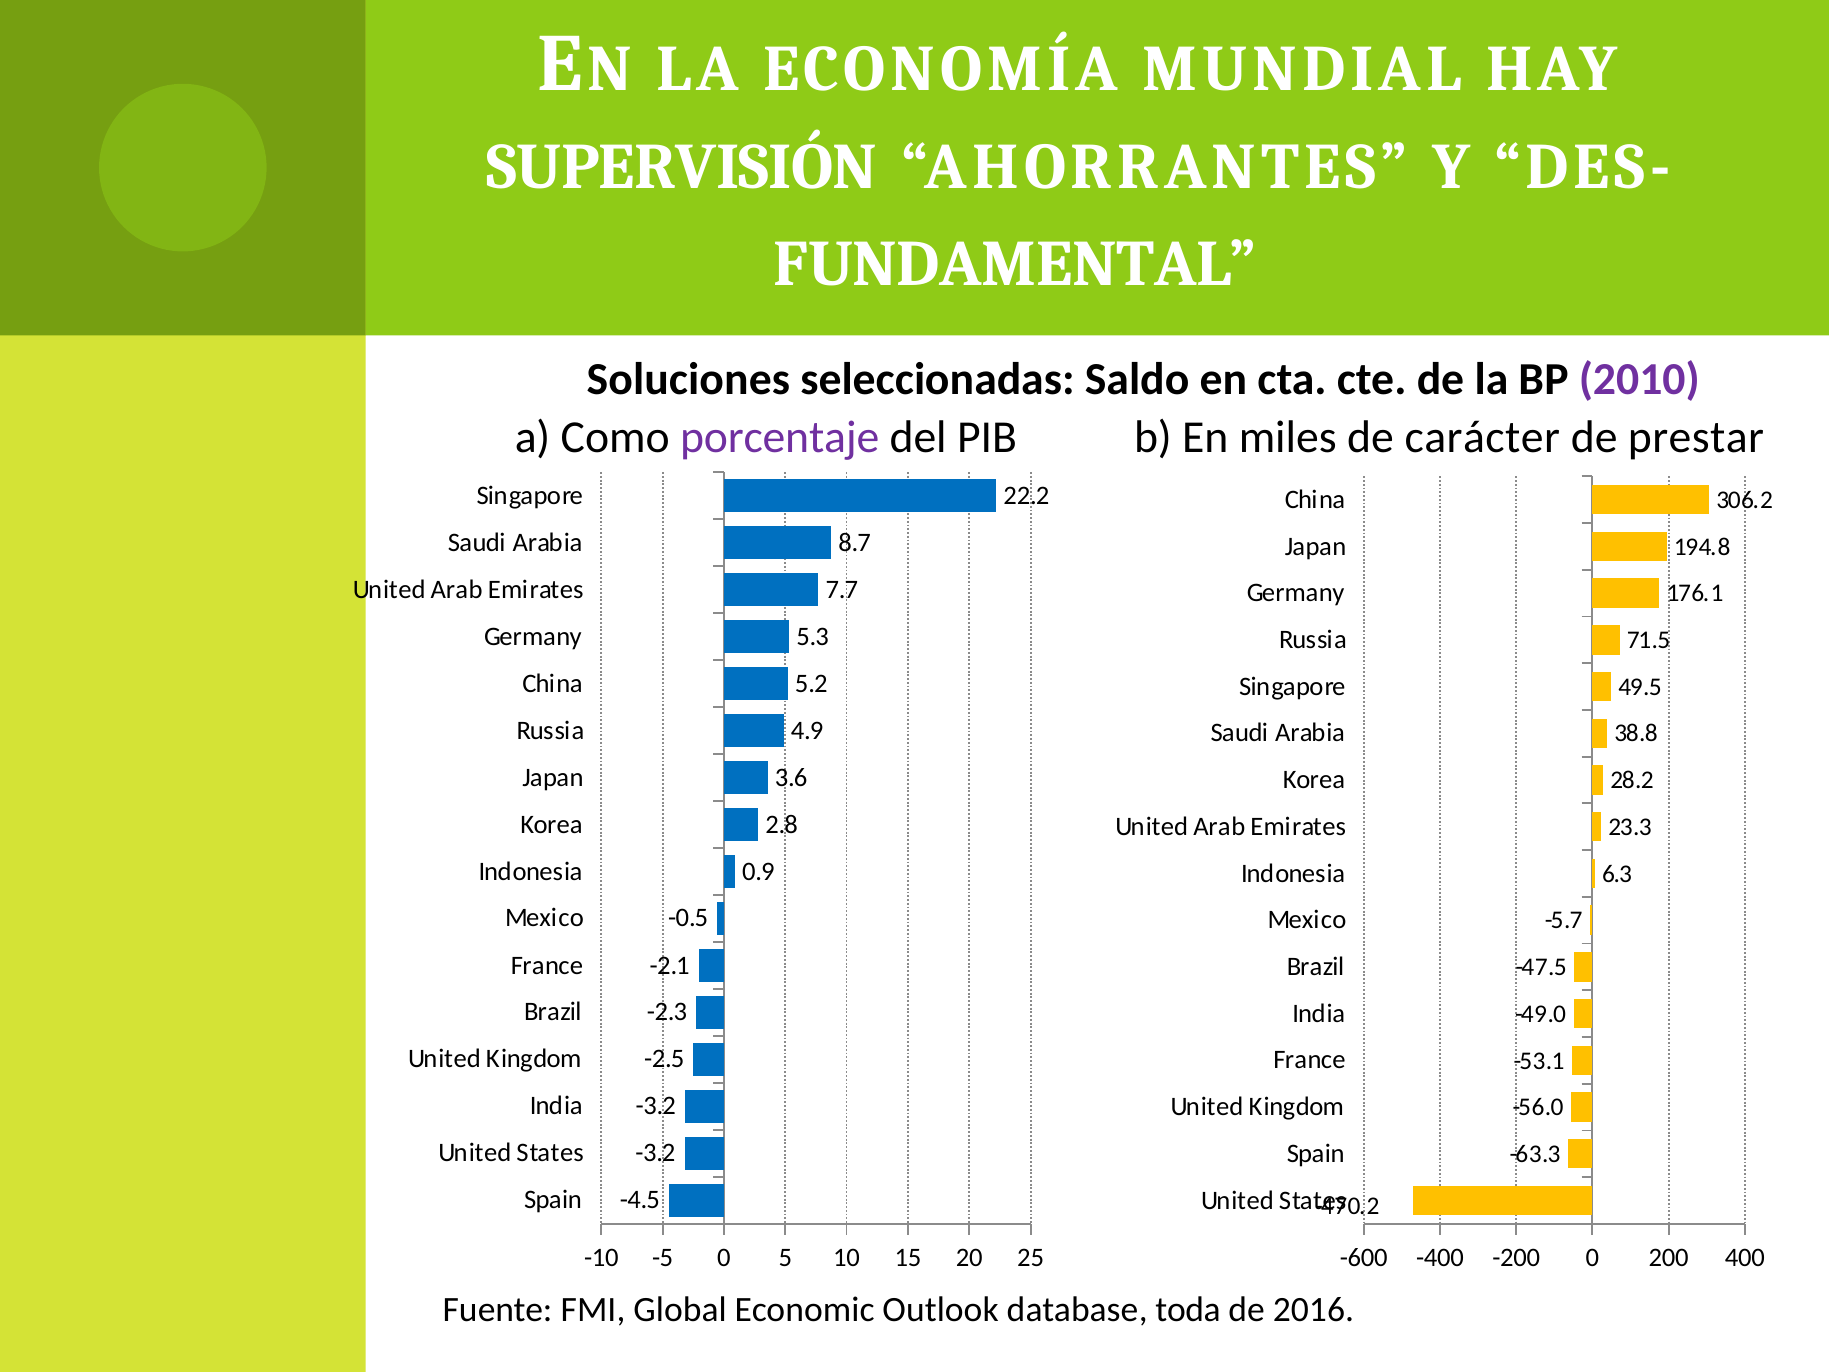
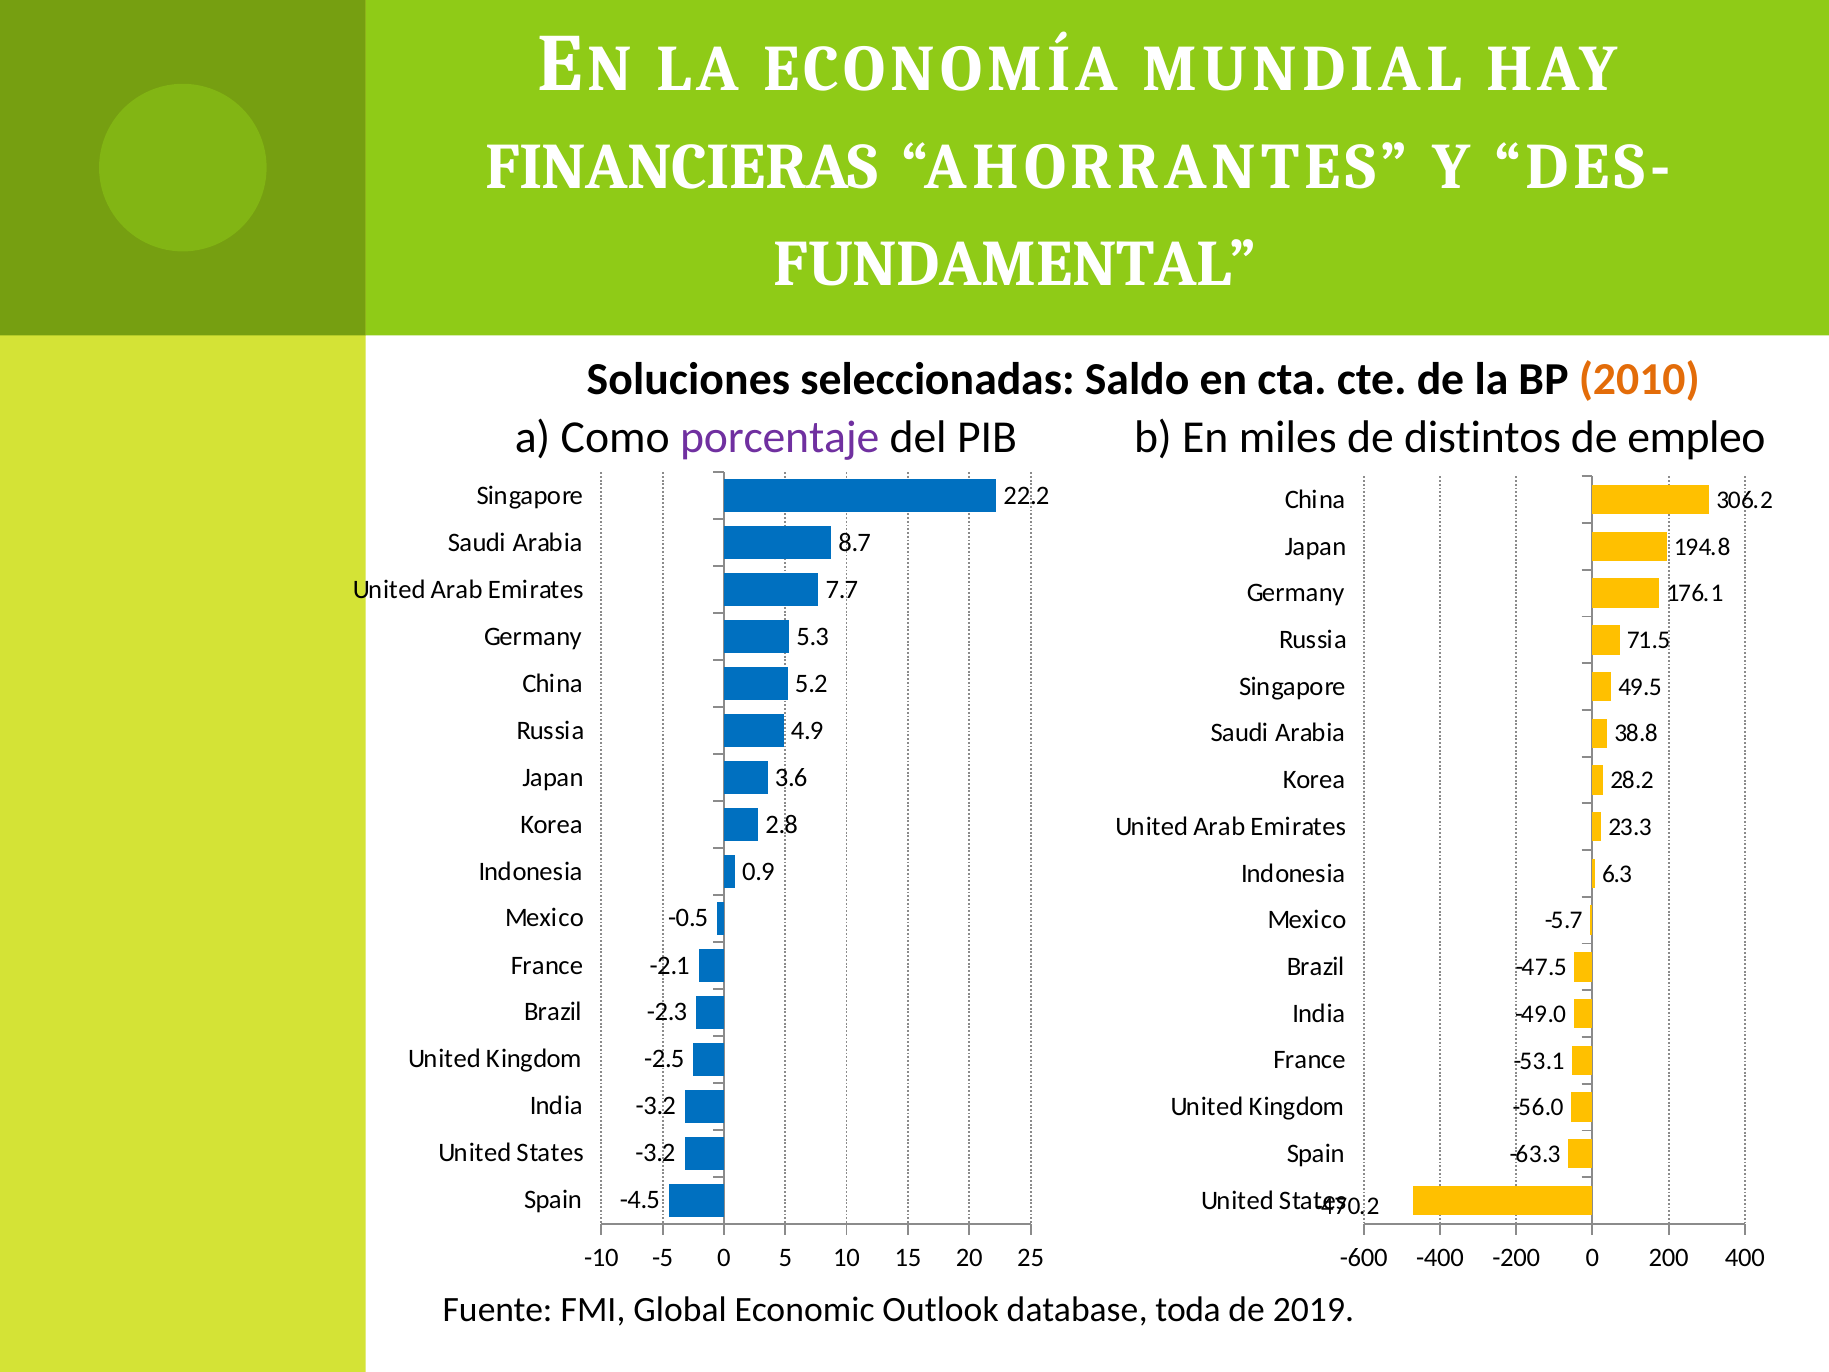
SUPERVISIÓN: SUPERVISIÓN -> FINANCIERAS (682, 167)
2010 colour: purple -> orange (1639, 380)
carácter: carácter -> distintos (1483, 437)
prestar: prestar -> empleo (1696, 437)
2016: 2016 -> 2019 (1313, 1309)
